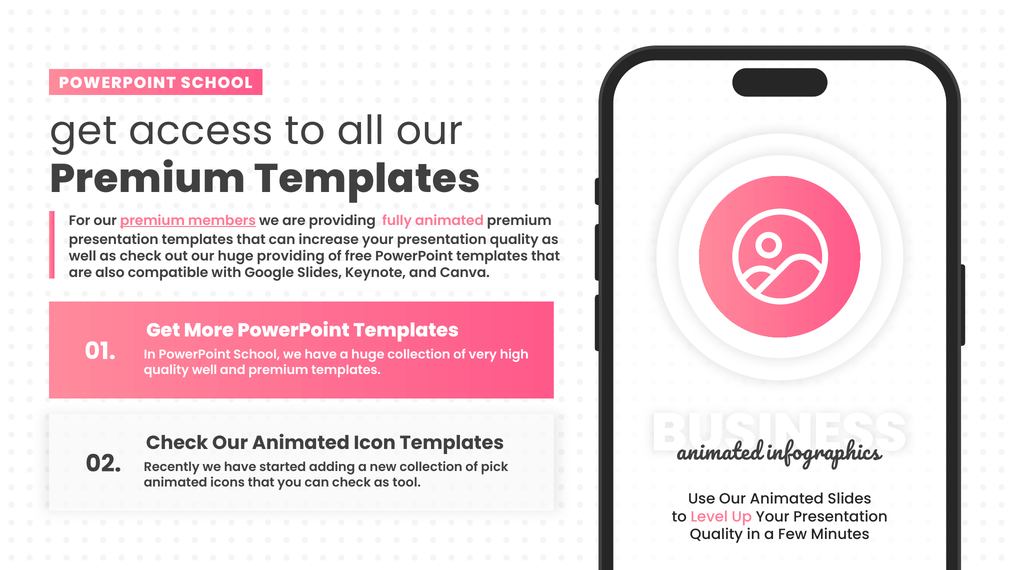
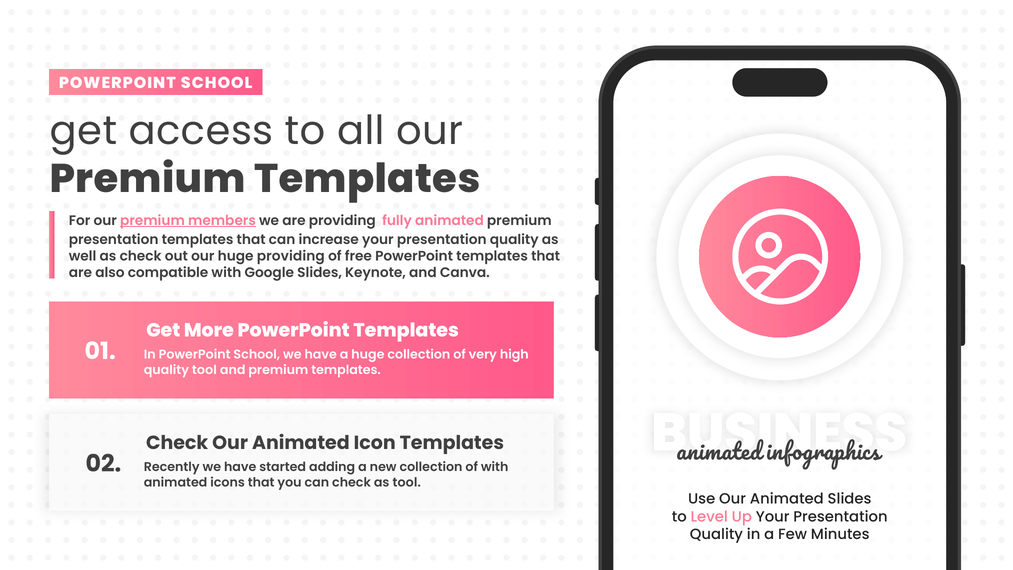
quality well: well -> tool (204, 370)
of pick: pick -> with (495, 467)
